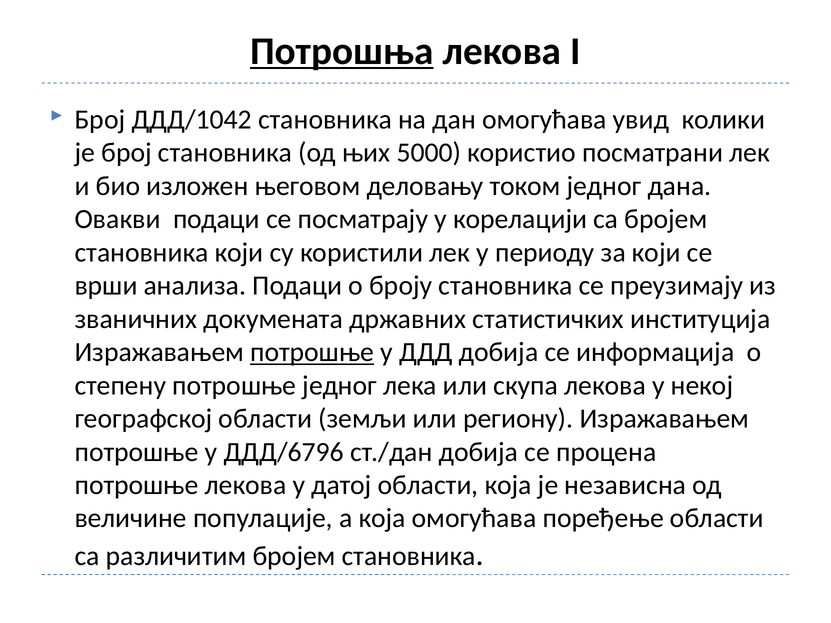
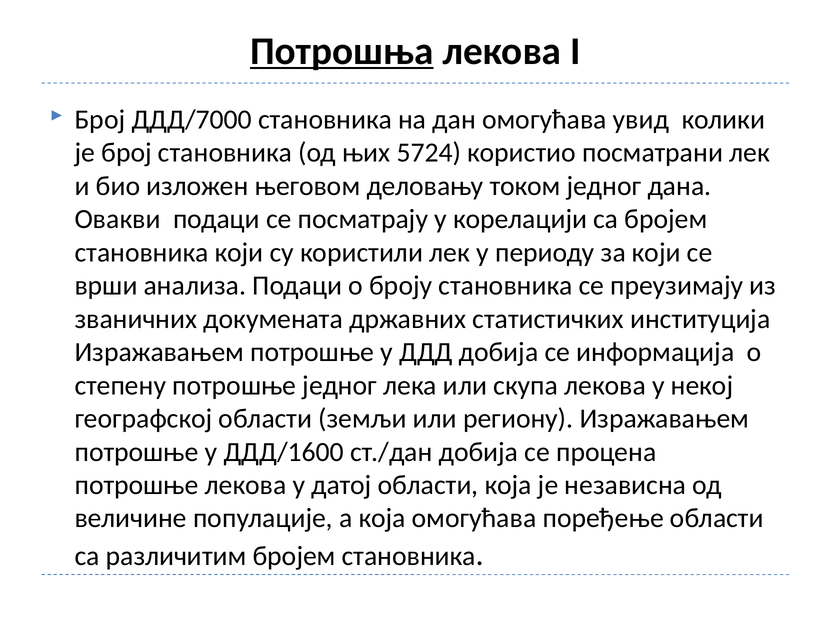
ДДД/1042: ДДД/1042 -> ДДД/7000 (192, 120)
5000: 5000 -> 5724 (429, 153)
потрошње underline: present -> none (312, 352)
ДДД/6796: ДДД/6796 -> ДДД/1600 (284, 452)
